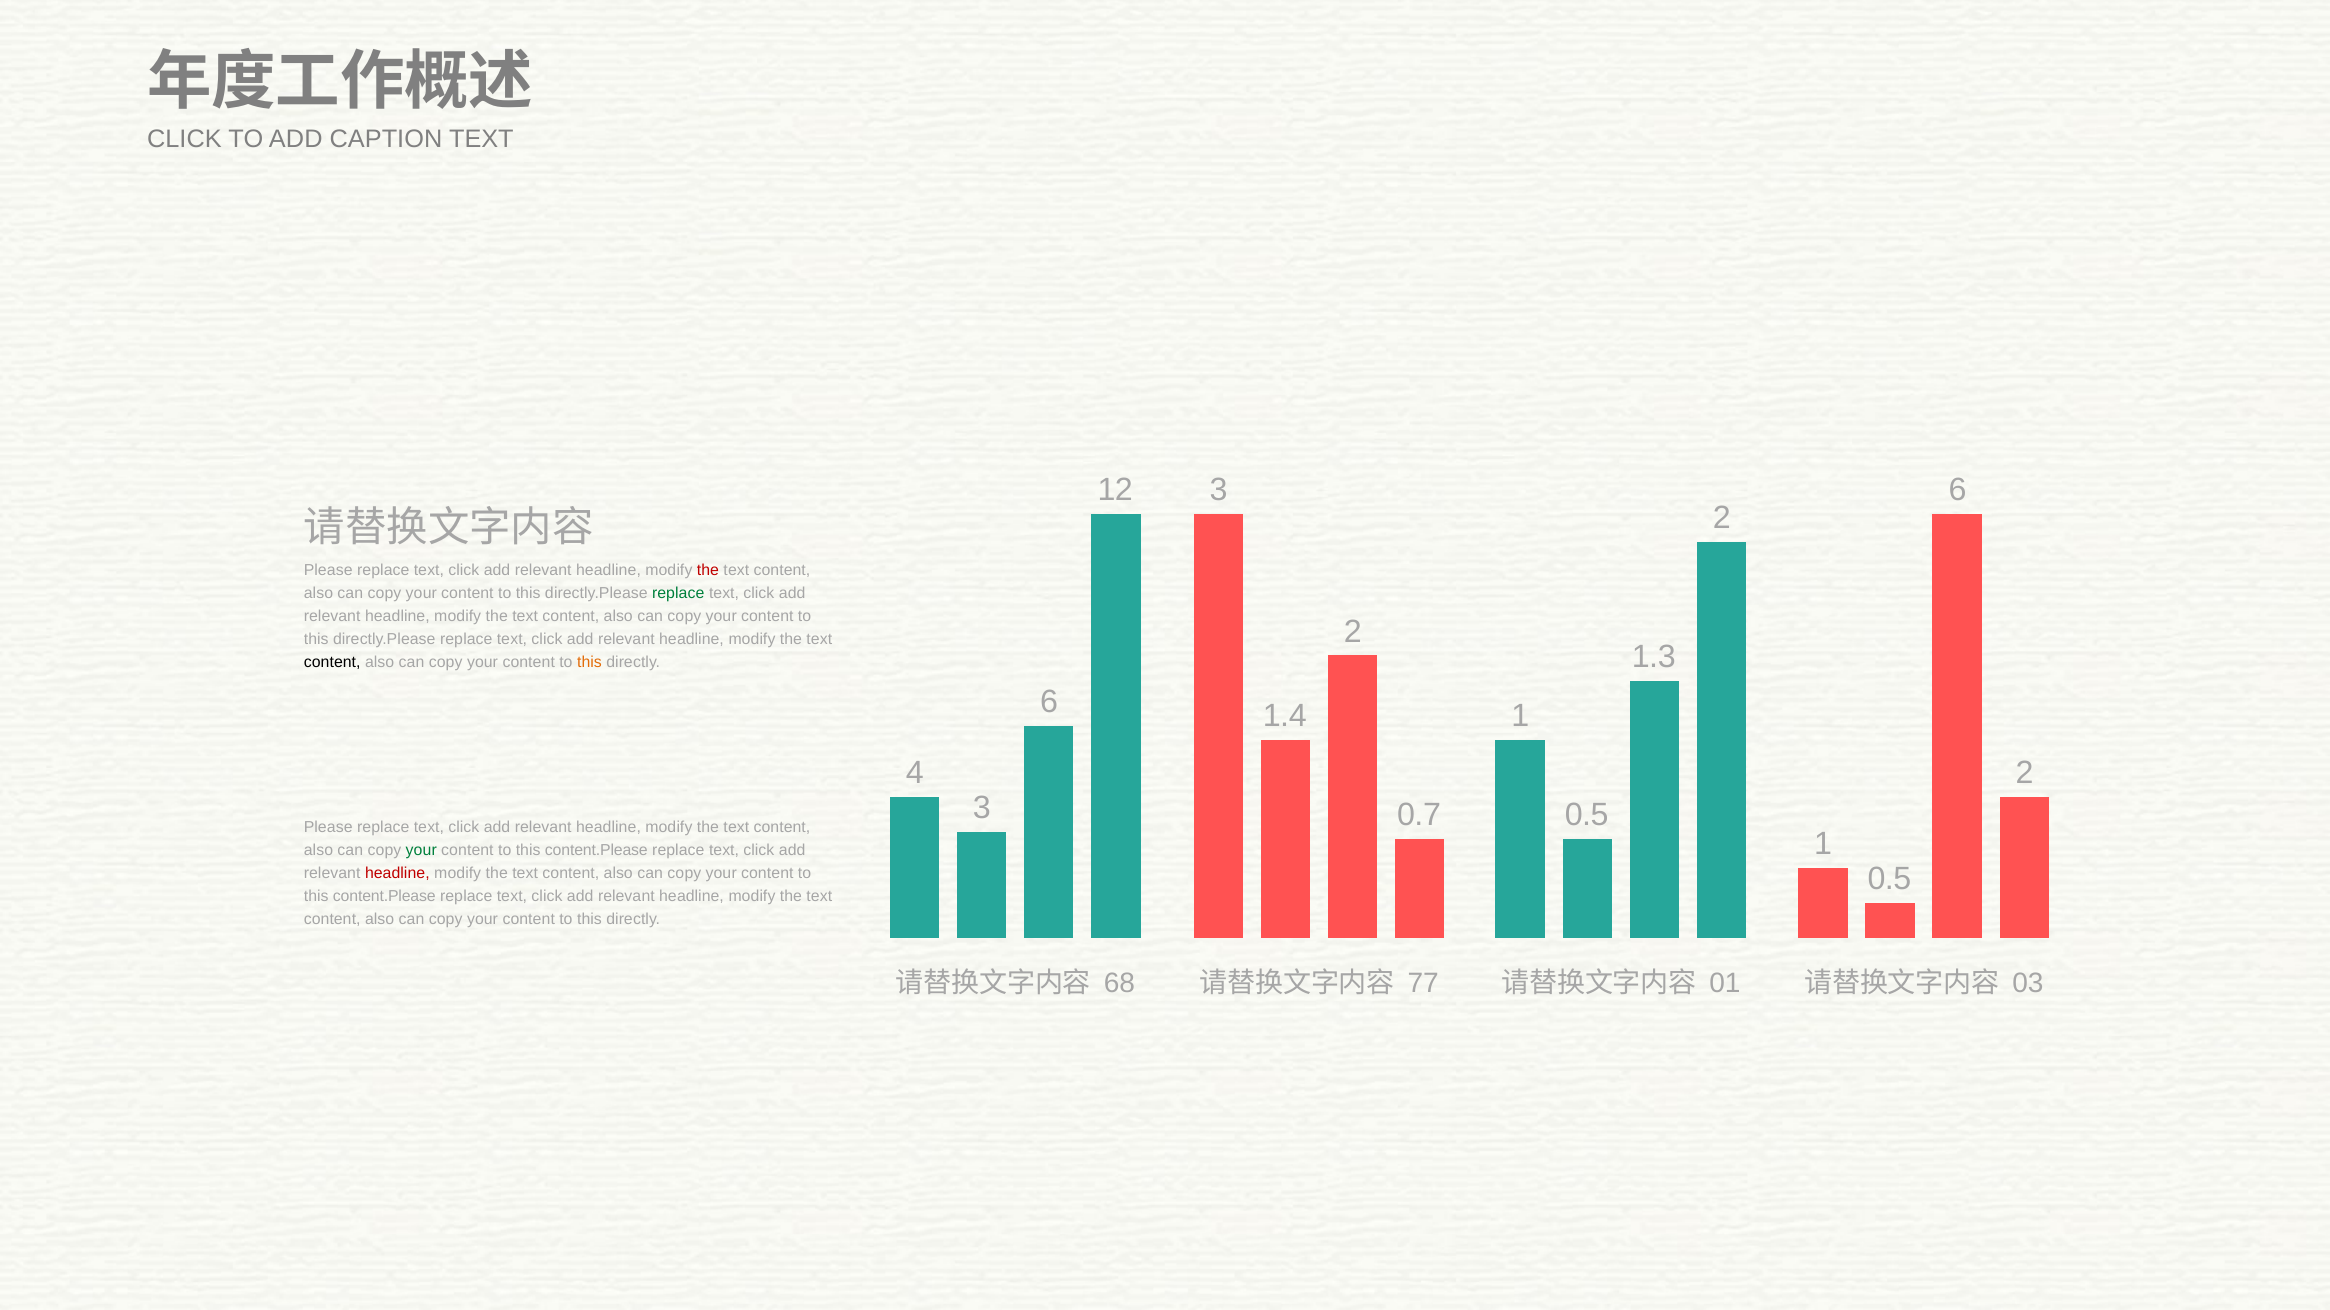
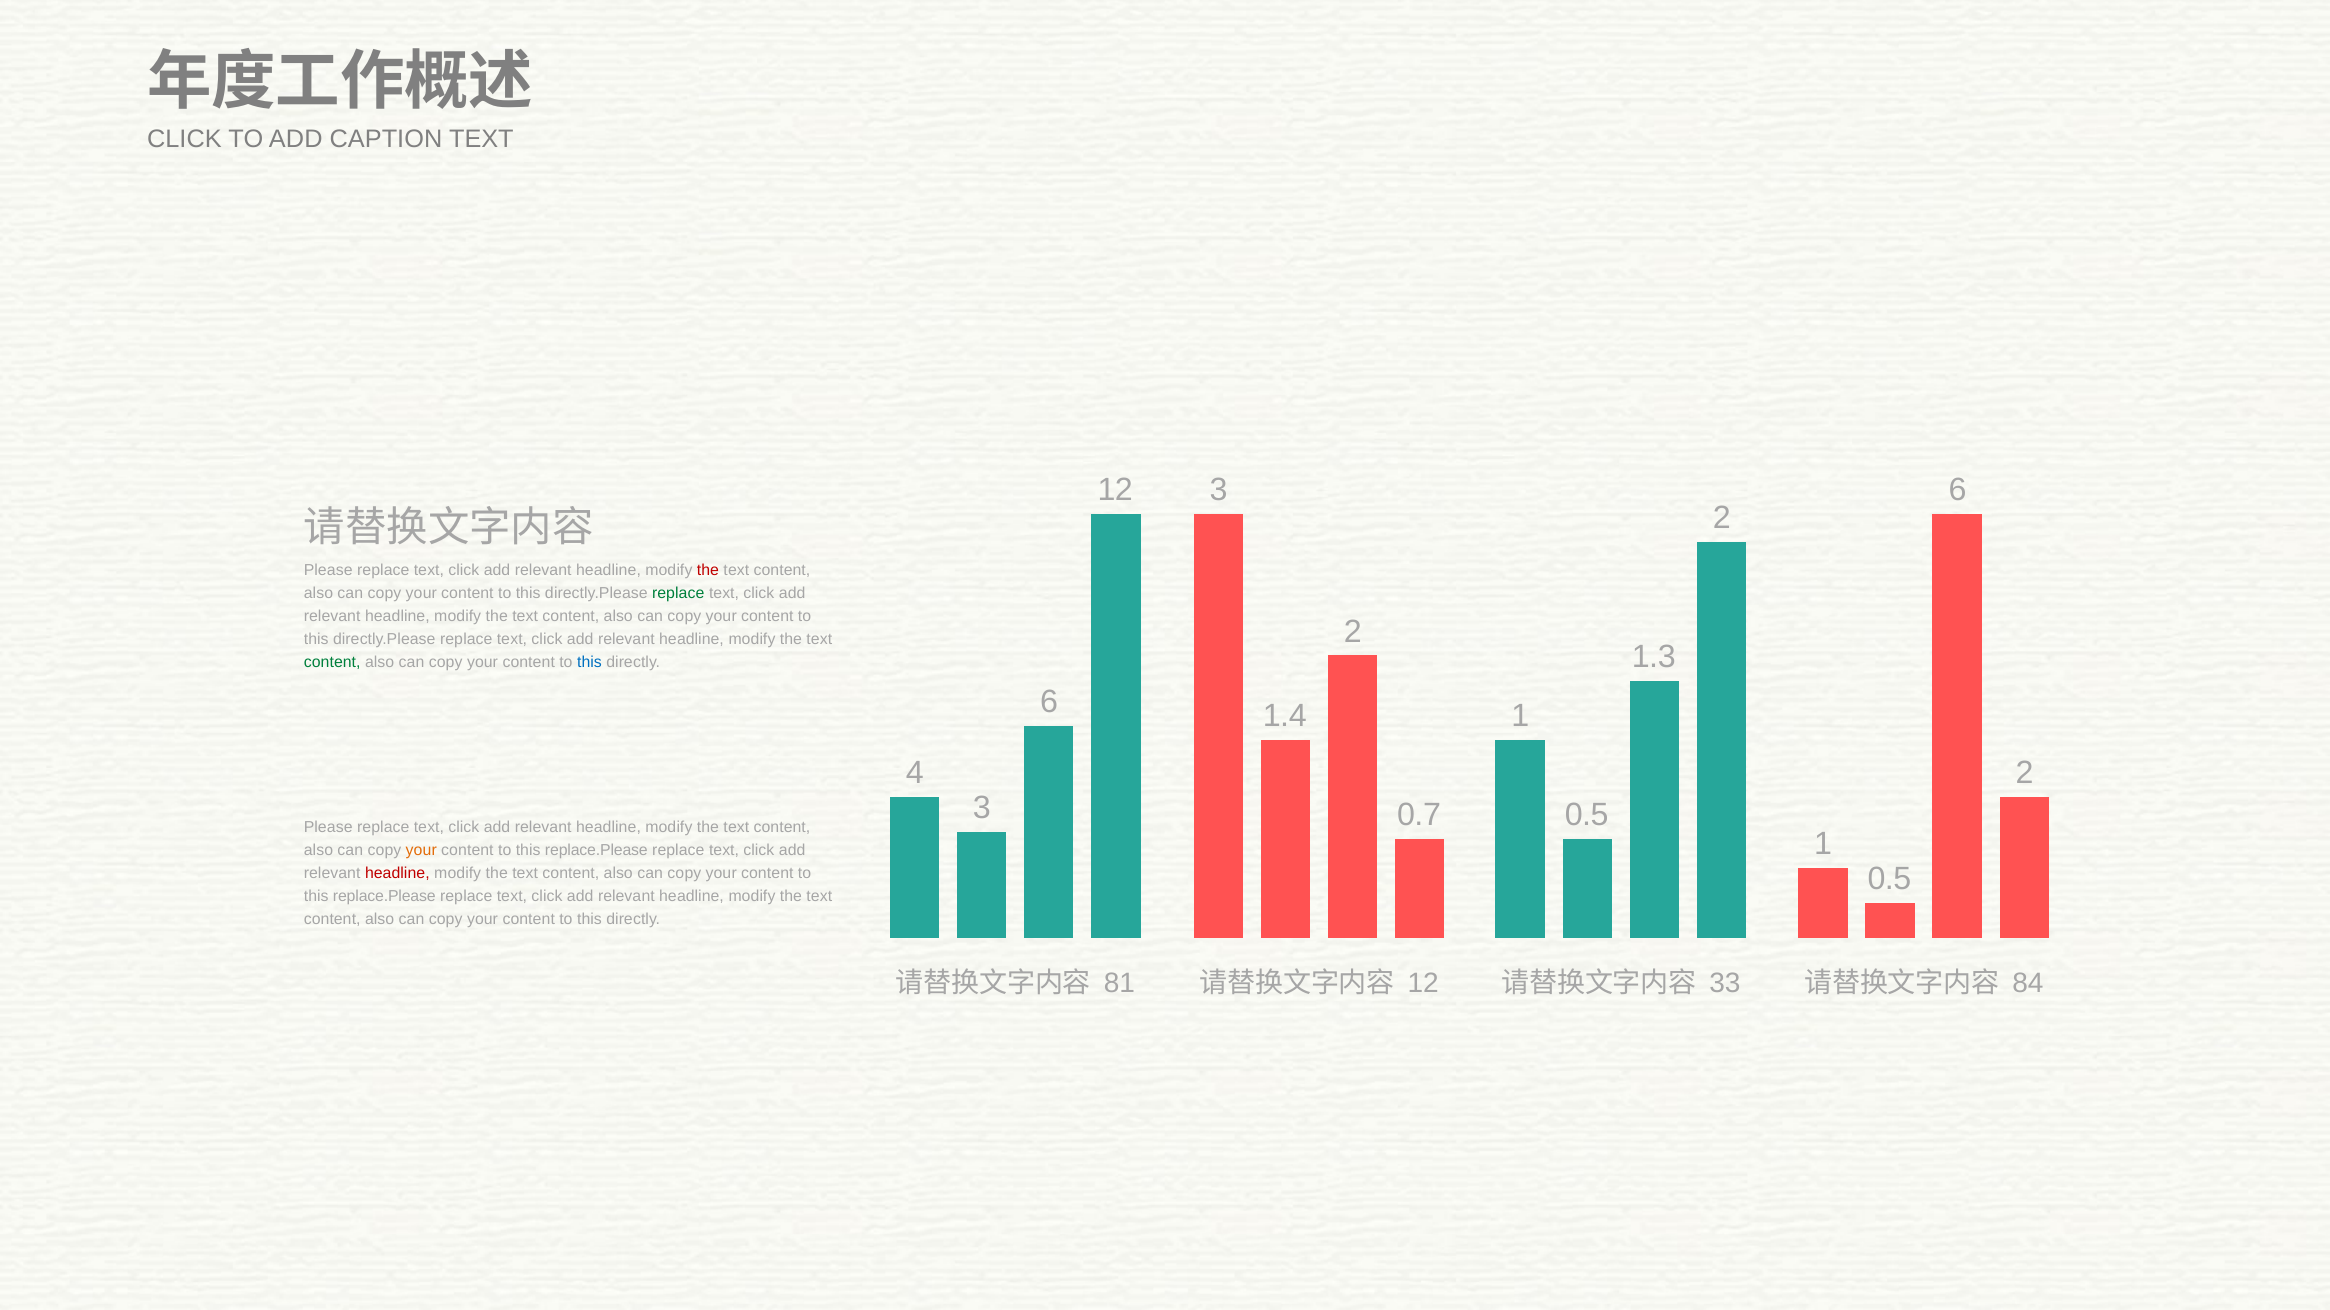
content colour: black -> green (332, 662)
this colour: orange -> blue (590, 662)
your colour: green -> orange (421, 851)
content.Please: content.Please -> replace.Please (596, 851)
content.Please: content.Please -> replace.Please (384, 897)
68: 68 -> 81 (1119, 984)
77: 77 -> 12 (1423, 984)
01: 01 -> 33 (1725, 984)
03: 03 -> 84 (2028, 984)
